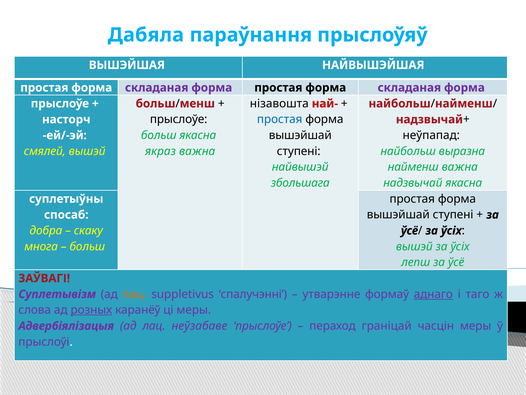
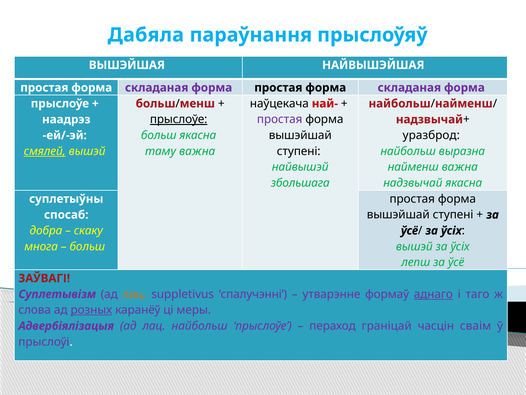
нізавошта: нізавошта -> наўцекача (279, 103)
прыслоўе underline: none -> present (179, 119)
простая colour: blue -> purple (280, 119)
насторч: насторч -> наадрэз (66, 119)
неўпапад: неўпапад -> уразброд (431, 135)
смялей underline: none -> present (45, 151)
якраз: якраз -> таму (161, 151)
лац неўзабаве: неўзабаве -> найбольш (199, 326)
часцін меры: меры -> сваім (476, 326)
